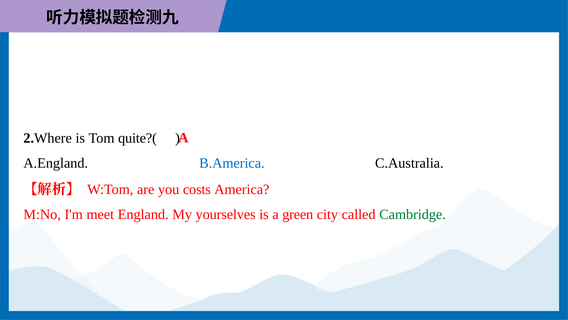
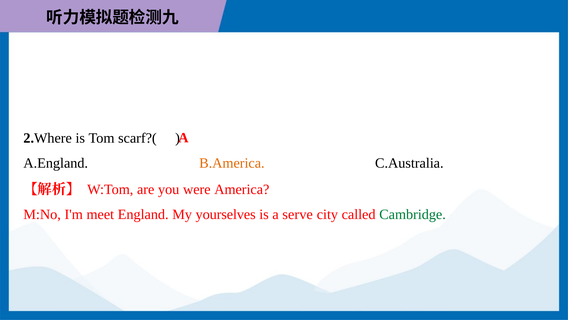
quite?(: quite?( -> scarf?( (137, 138)
B.America colour: blue -> orange (232, 163)
costs: costs -> were (197, 189)
green: green -> serve (298, 214)
